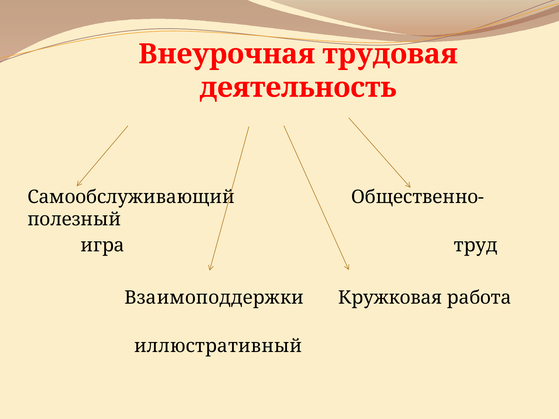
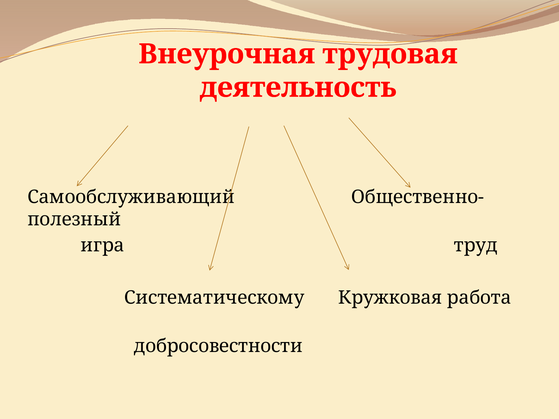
Взаимоподдержки: Взаимоподдержки -> Систематическому (214, 298)
иллюстративный: иллюстративный -> добросовестности (218, 346)
